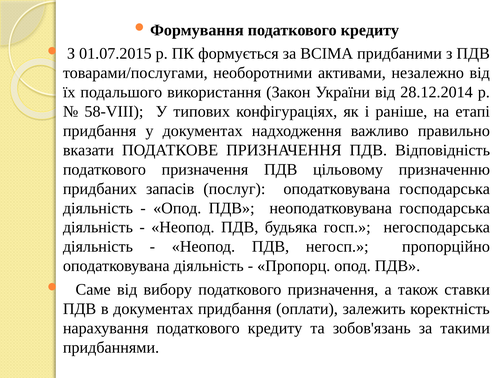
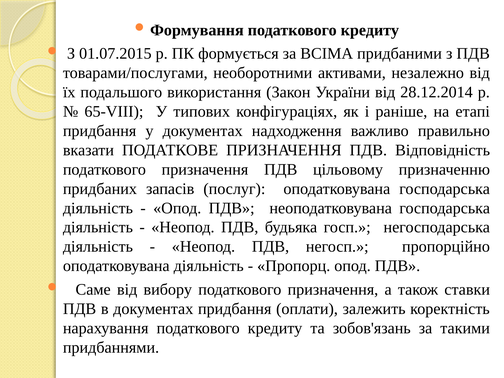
58-VIII: 58-VIII -> 65-VIII (114, 112)
